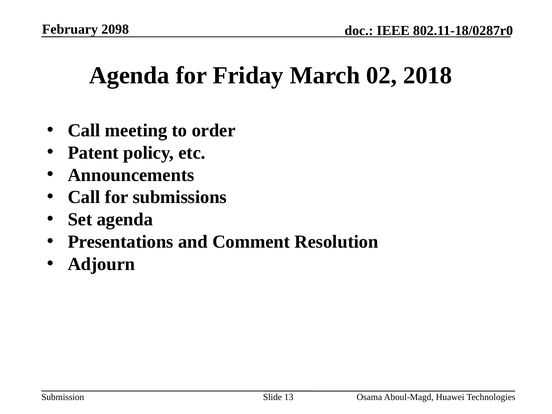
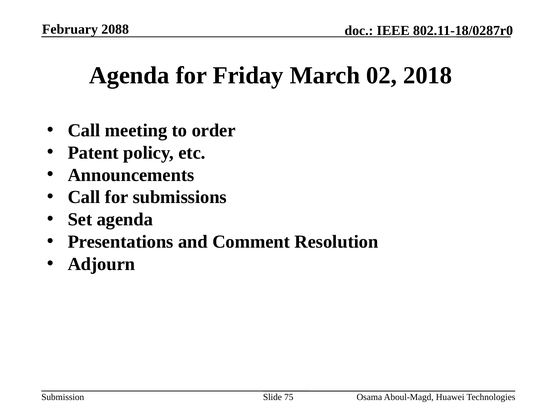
2098: 2098 -> 2088 (115, 29)
13: 13 -> 75 (289, 397)
